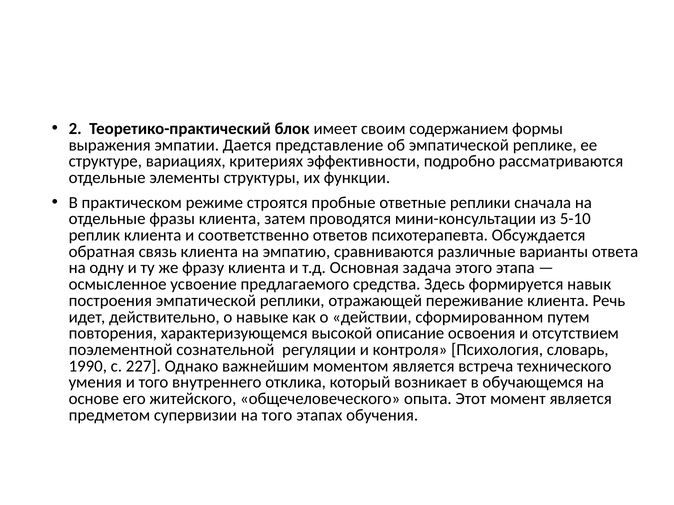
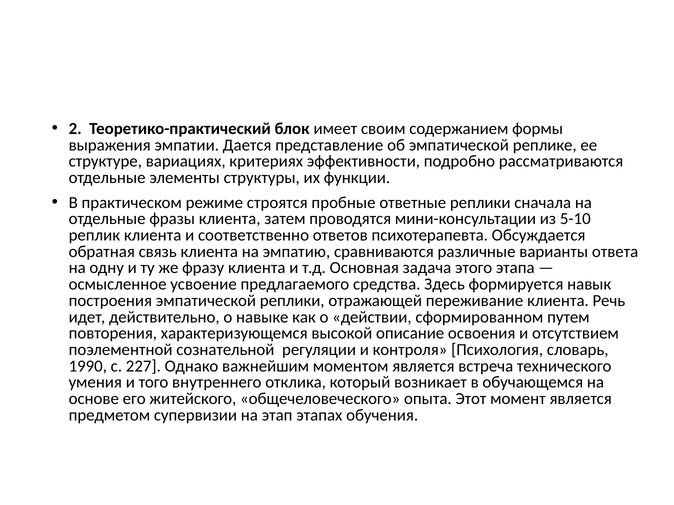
на того: того -> этап (277, 416)
